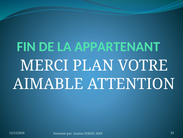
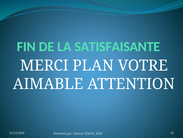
APPARTENANT: APPARTENANT -> SATISFAISANTE (117, 46)
